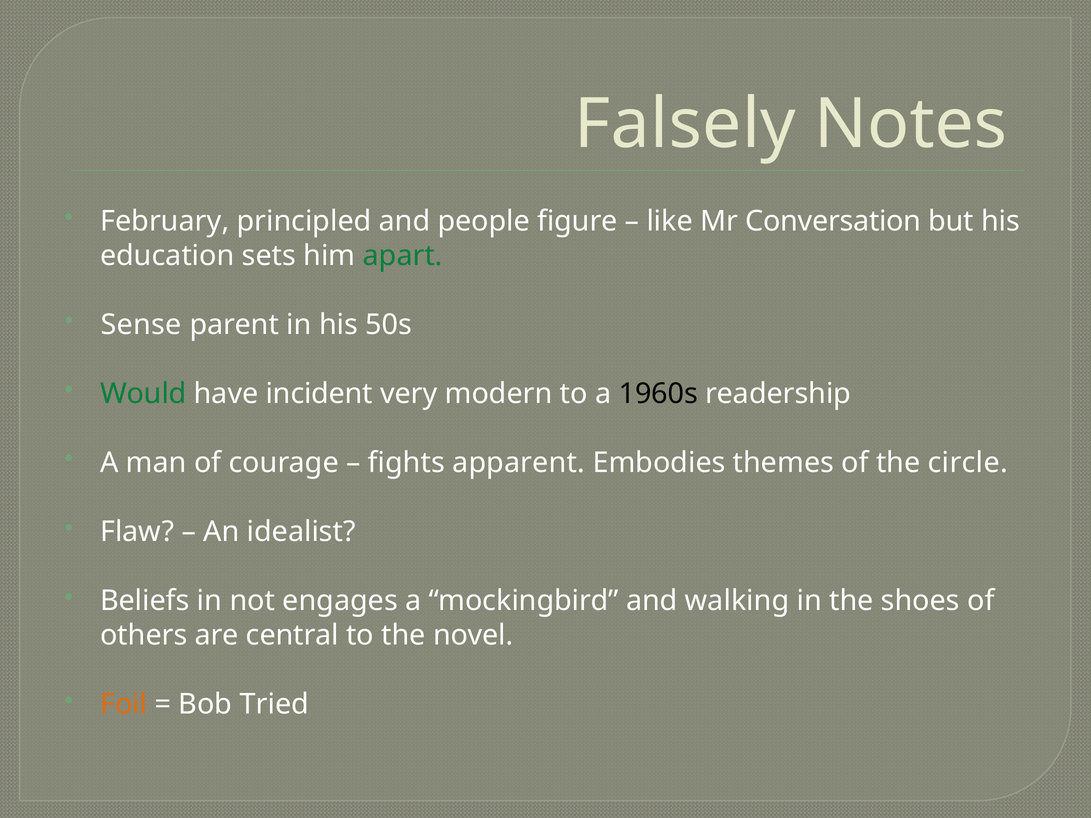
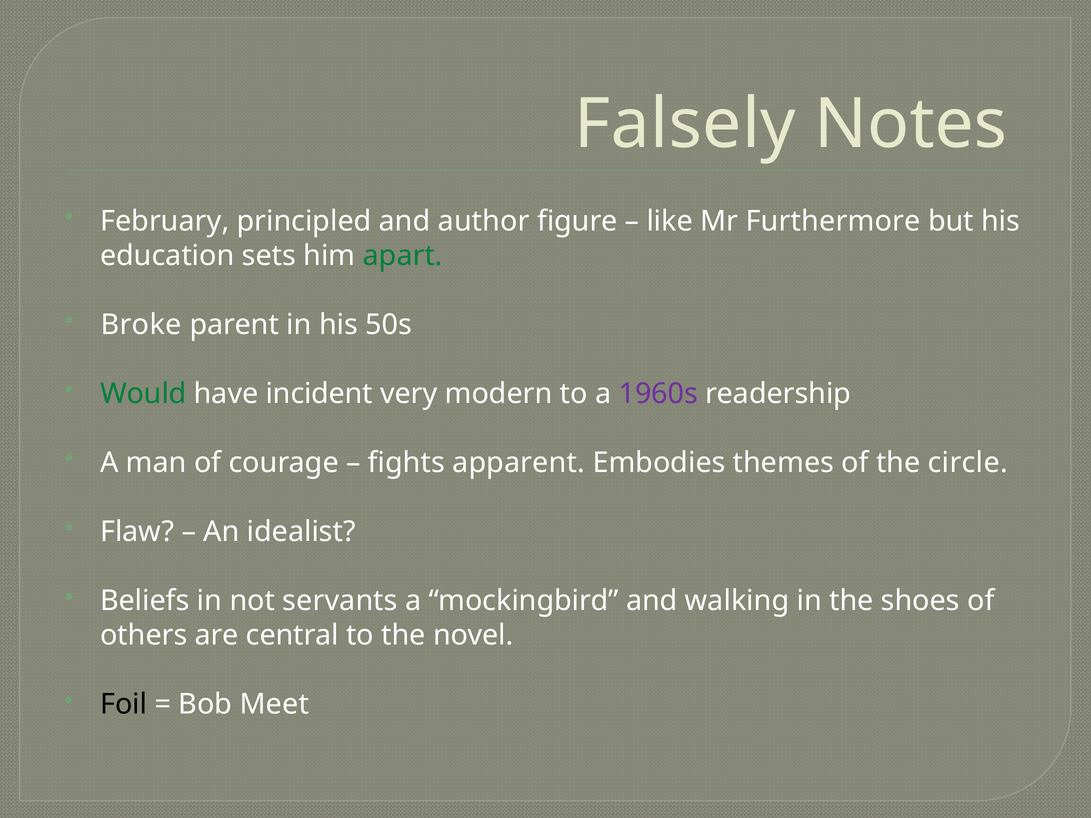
people: people -> author (484, 221)
Conversation: Conversation -> Furthermore (833, 221)
Sense: Sense -> Broke (141, 325)
1960s colour: black -> purple (658, 394)
engages: engages -> servants (340, 601)
Foil colour: orange -> black (124, 705)
Tried: Tried -> Meet (274, 705)
